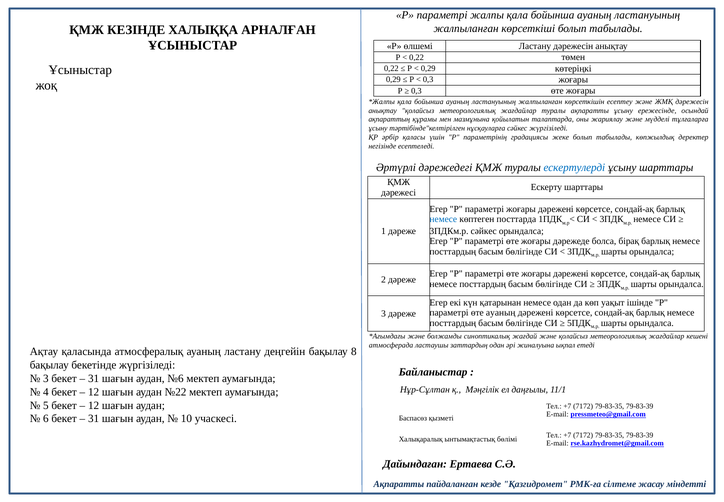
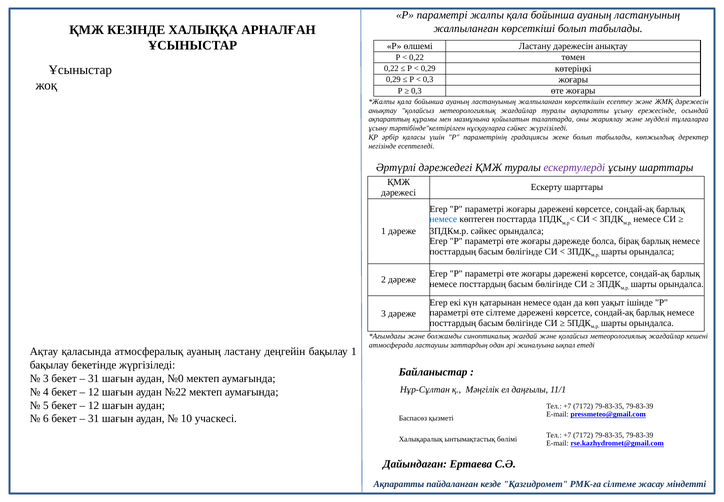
ескертулерді colour: blue -> purple (574, 167)
өте ауаның: ауаның -> сілтеме (501, 312)
бақылау 8: 8 -> 1 (354, 351)
№6: №6 -> №0 (176, 378)
